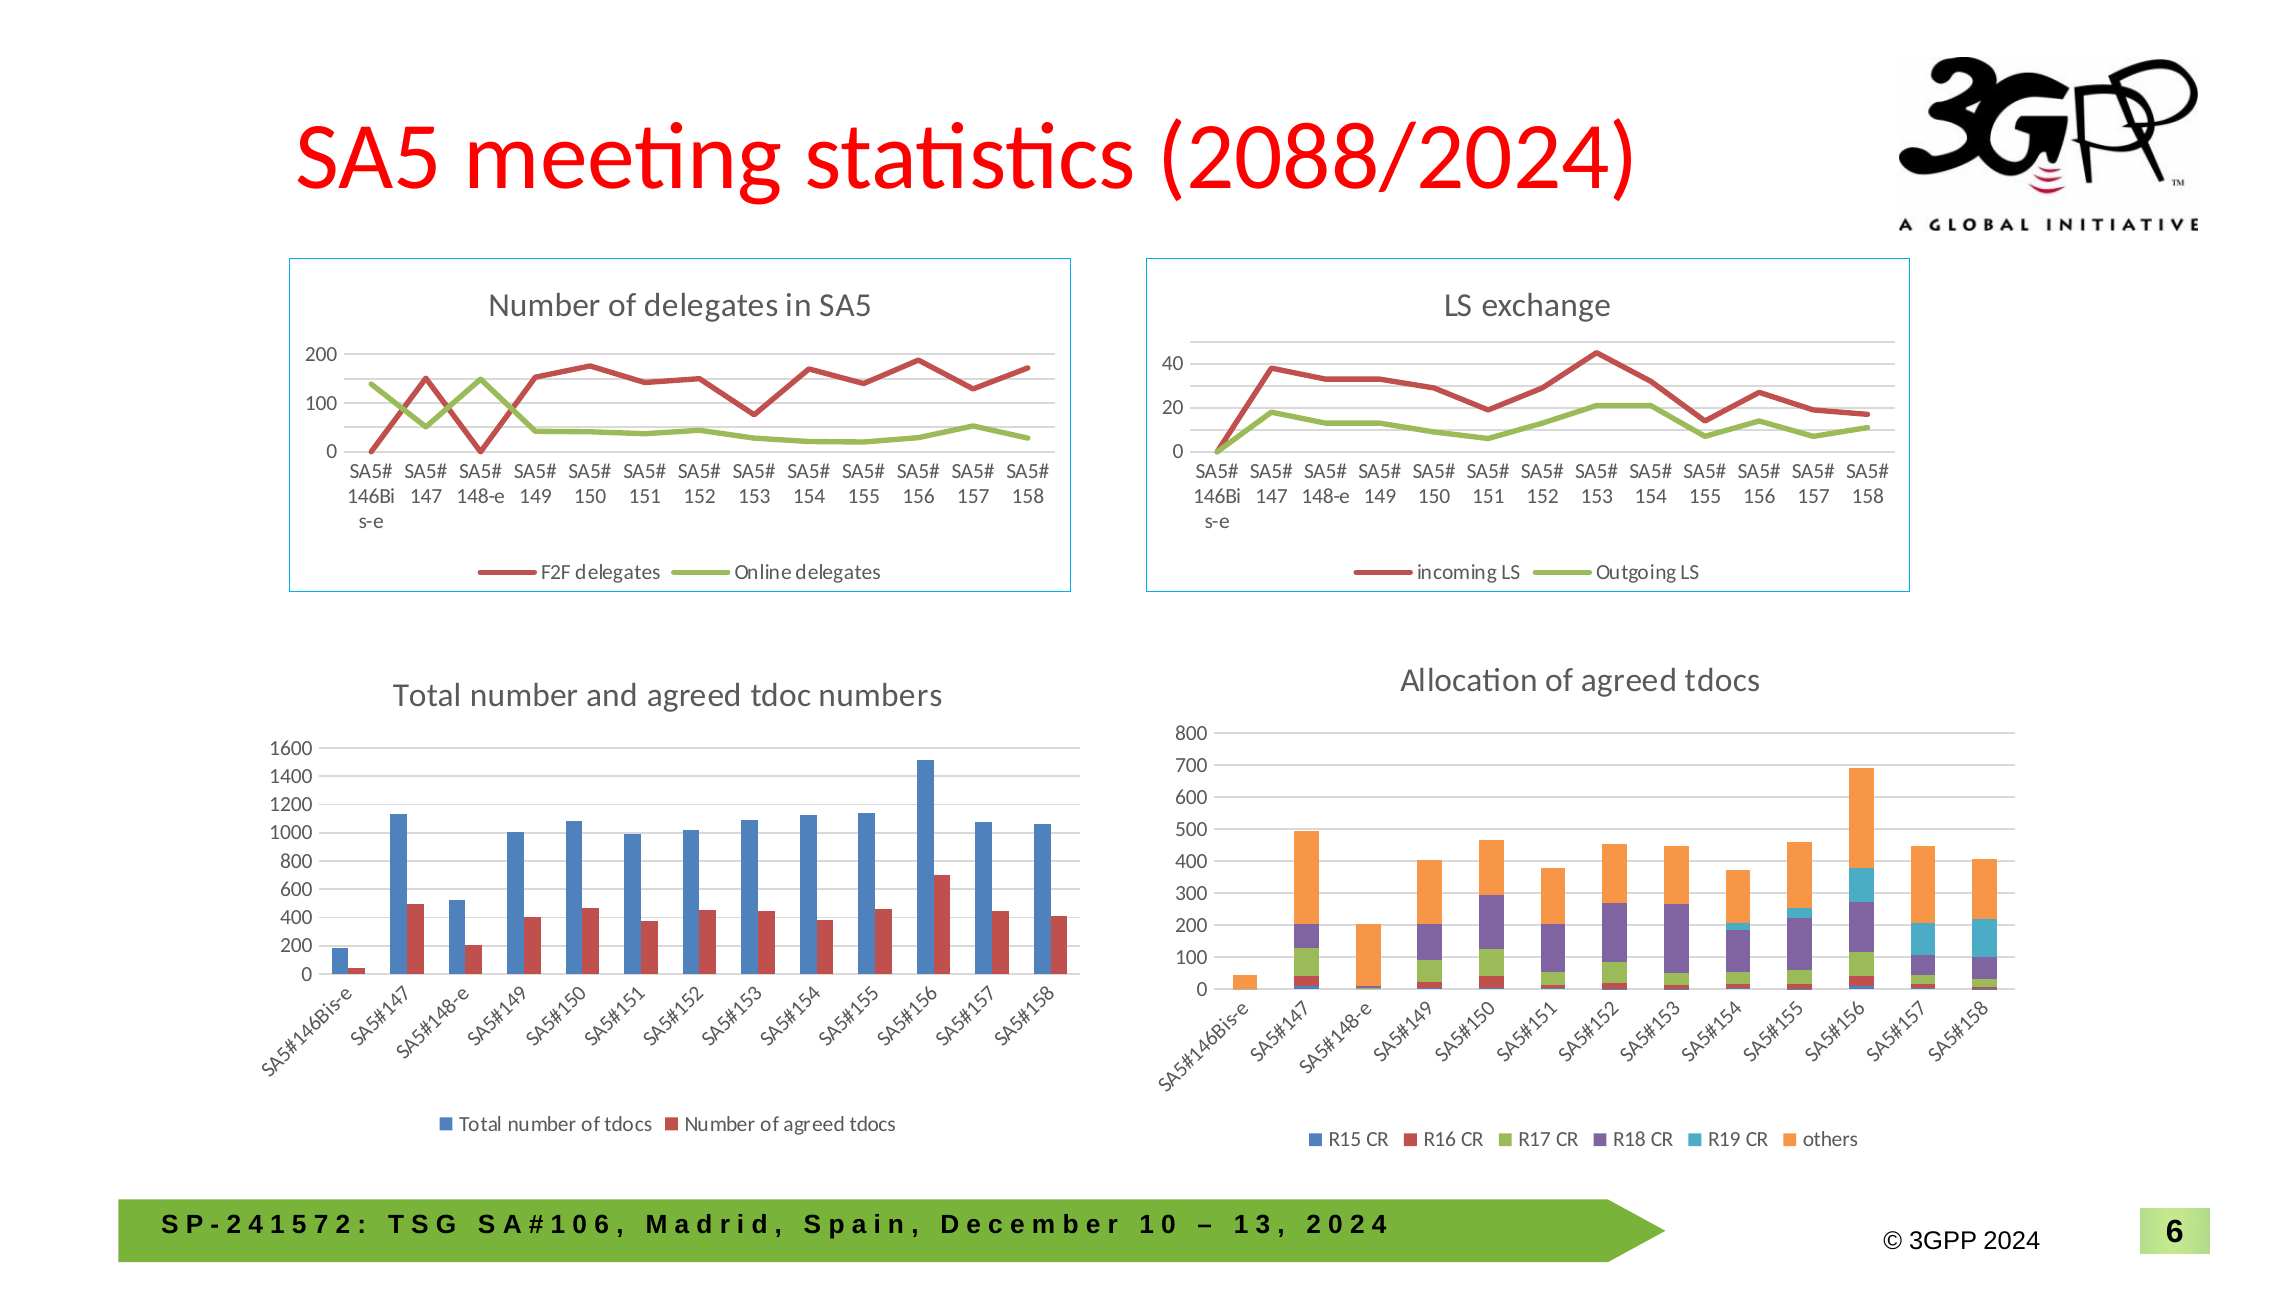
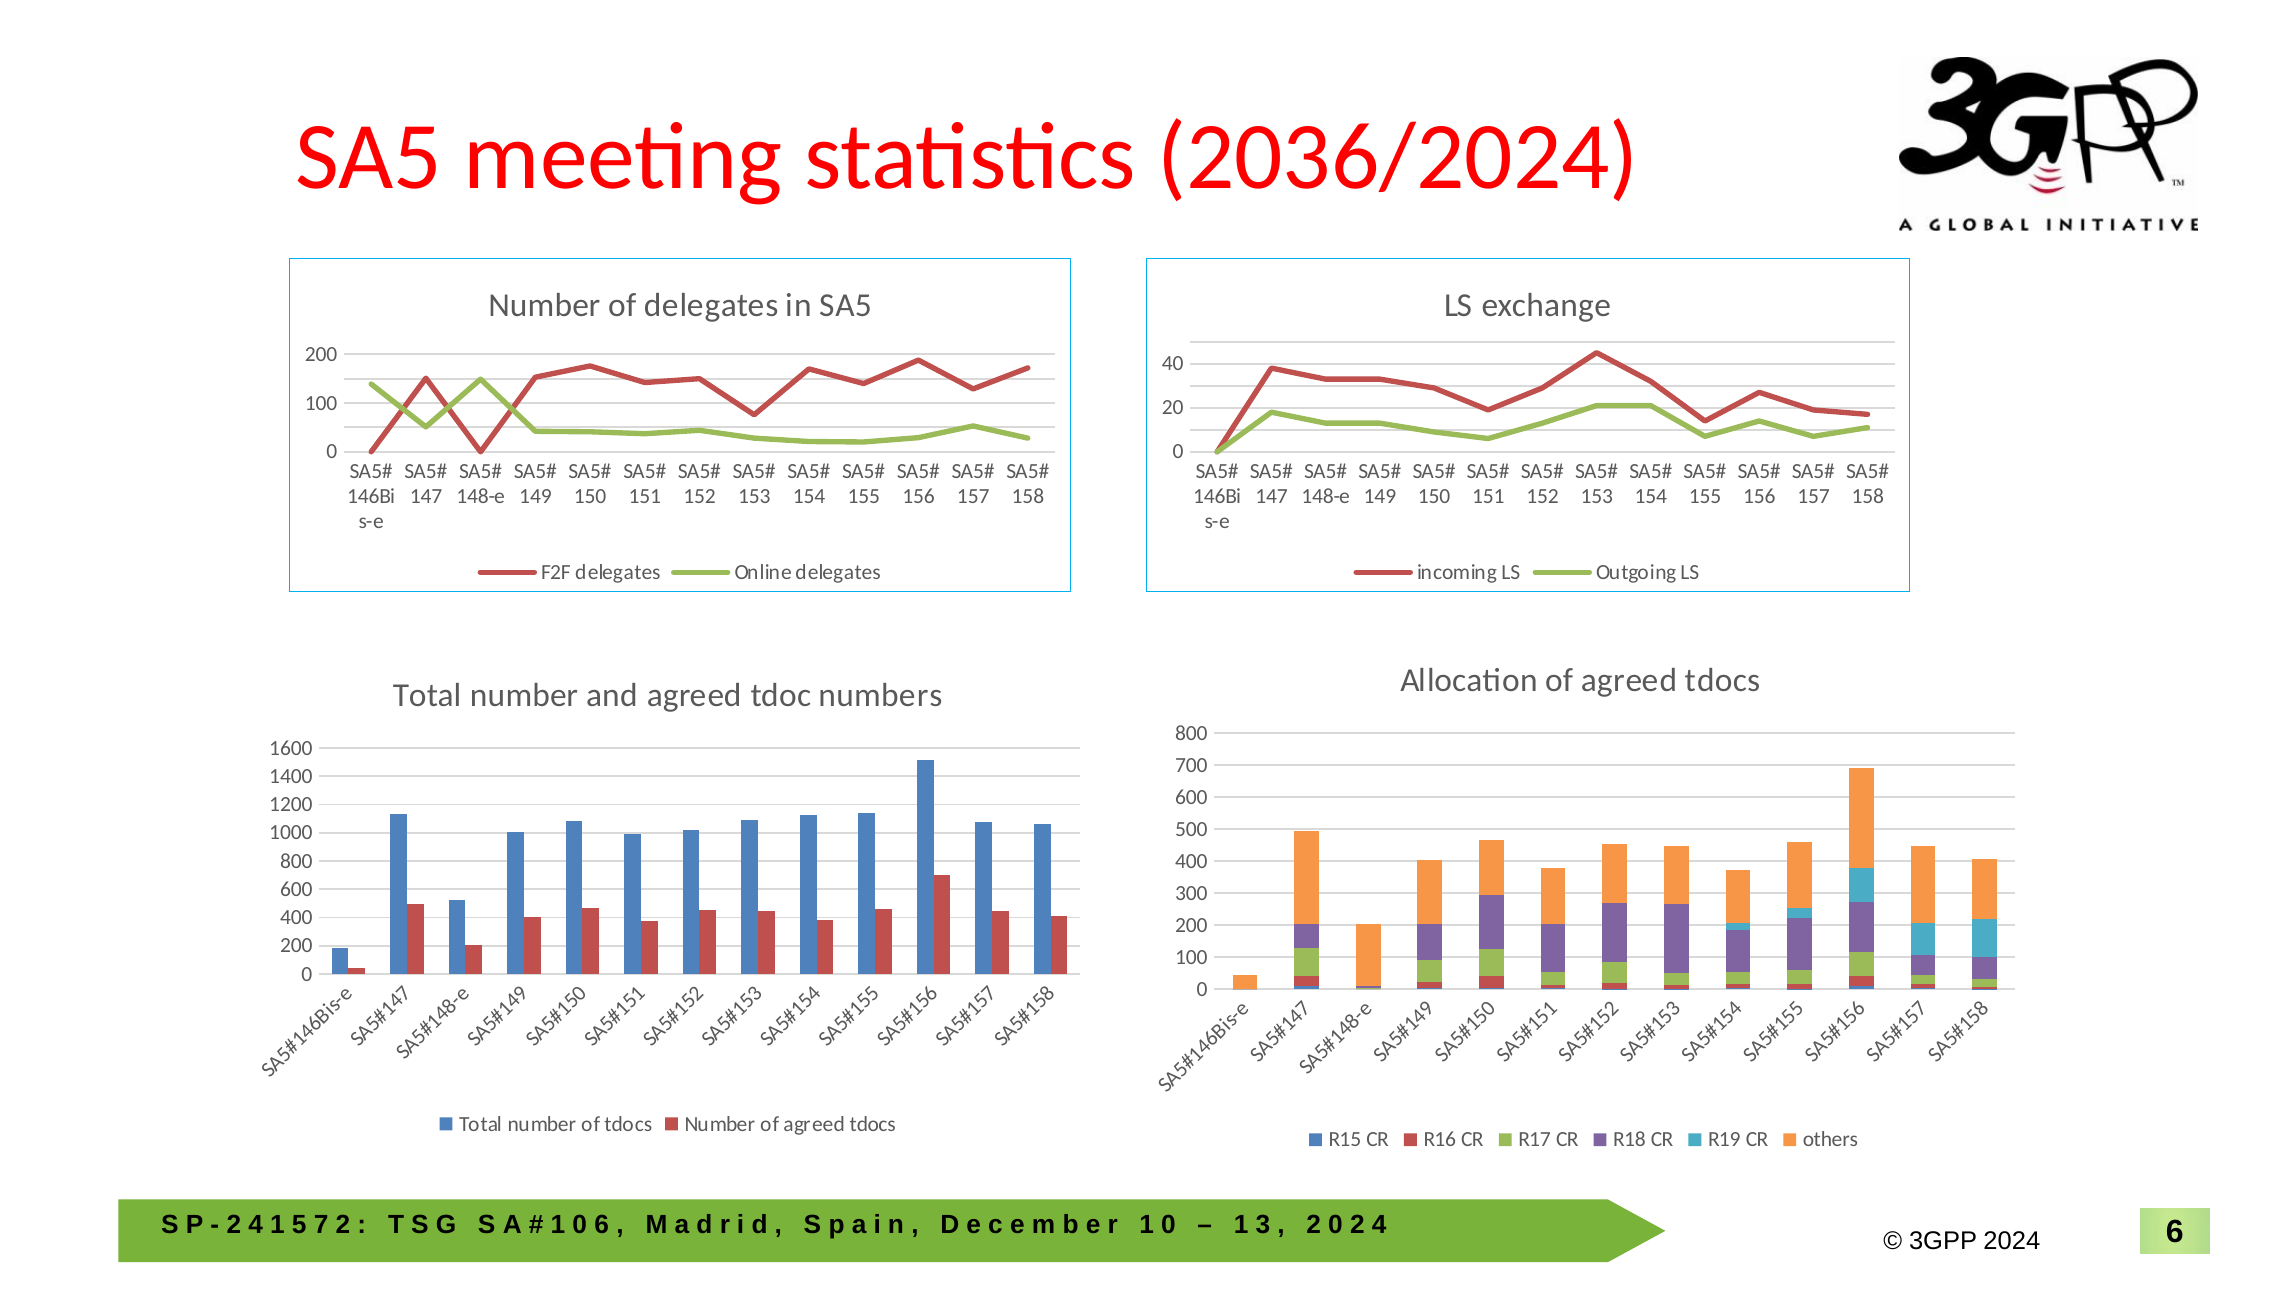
2088/2024: 2088/2024 -> 2036/2024 (1398, 157)
